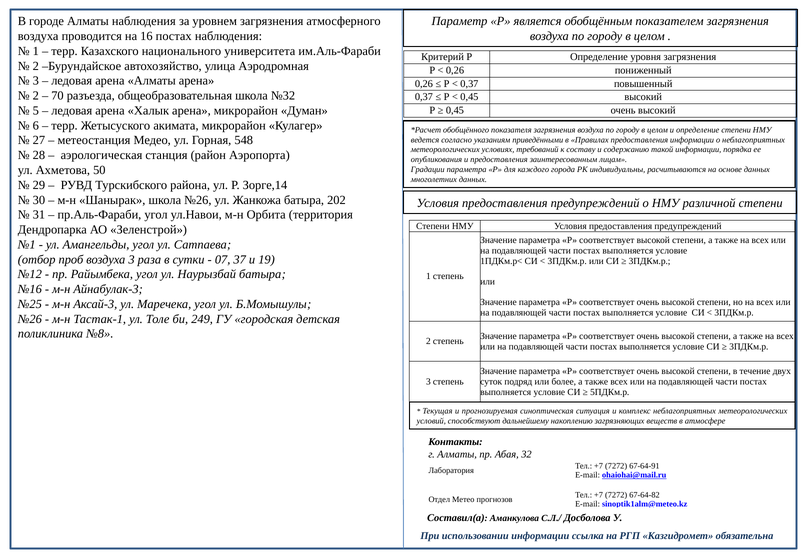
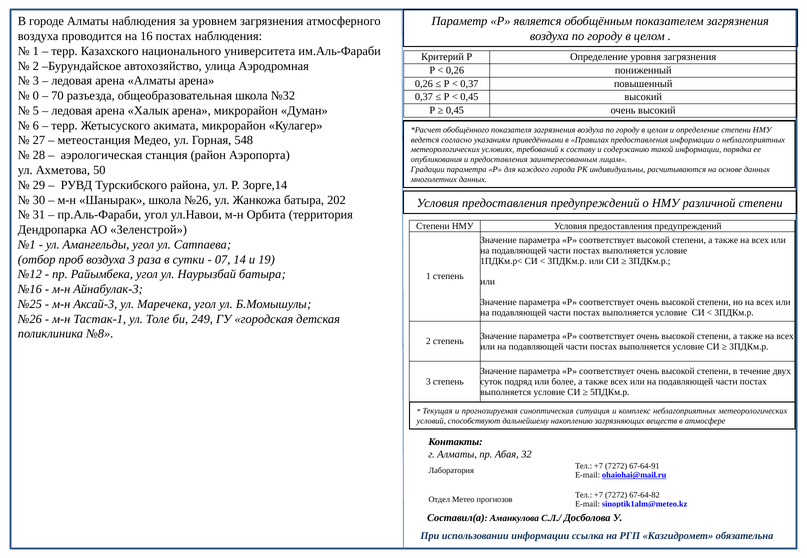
2: 2 -> 0 (36, 96)
37: 37 -> 14 (240, 260)
